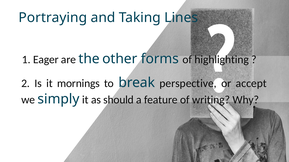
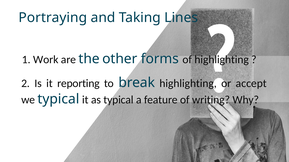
Eager: Eager -> Work (46, 60)
mornings: mornings -> reporting (78, 84)
break perspective: perspective -> highlighting (188, 84)
we simply: simply -> typical (58, 99)
as should: should -> typical (119, 100)
